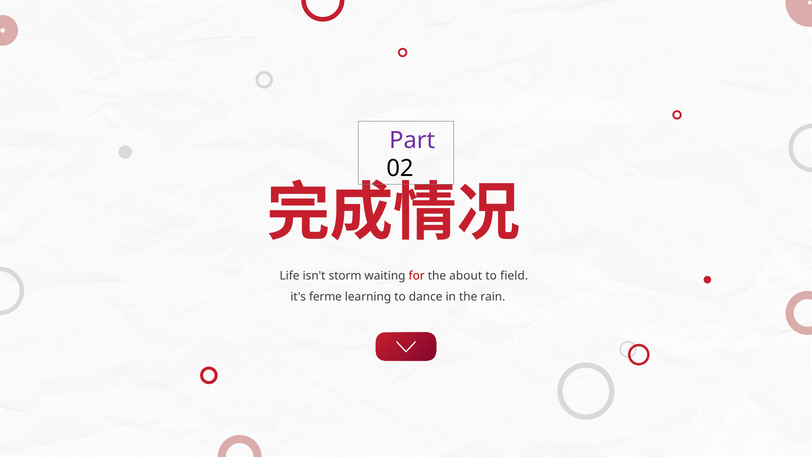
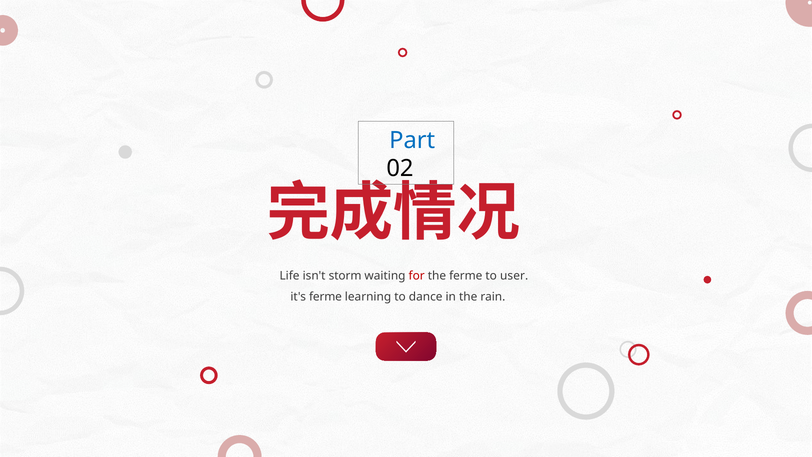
Part colour: purple -> blue (412, 140)
the about: about -> ferme (466, 276)
field: field -> user (514, 276)
